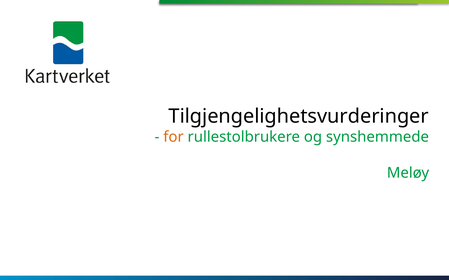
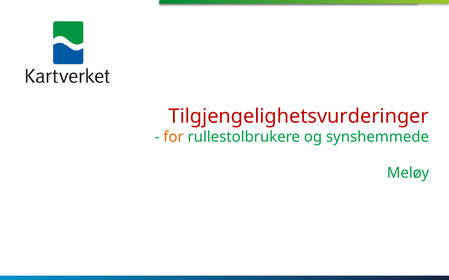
Tilgjengelighetsvurderinger colour: black -> red (299, 117)
